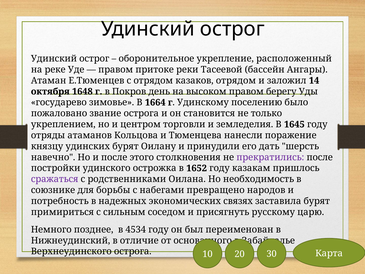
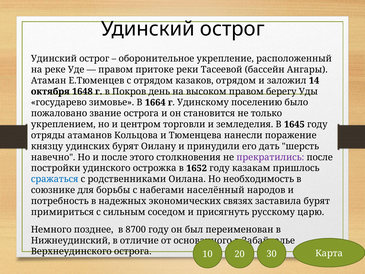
сражаться colour: purple -> blue (55, 179)
превращено: превращено -> населённый (216, 190)
4534: 4534 -> 8700 (136, 229)
